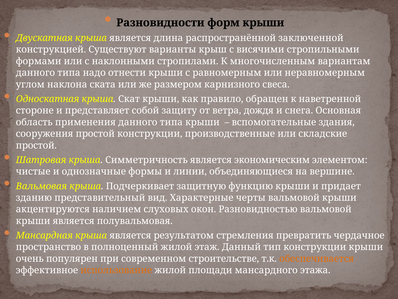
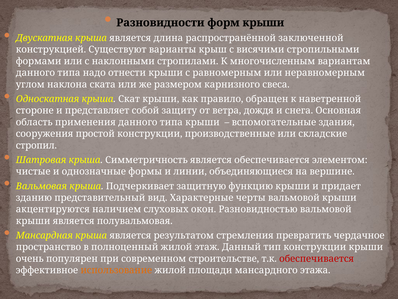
простой: простой -> стропил (36, 145)
является экономическим: экономическим -> обеспечивается (272, 160)
обеспечивается colour: orange -> red (317, 258)
